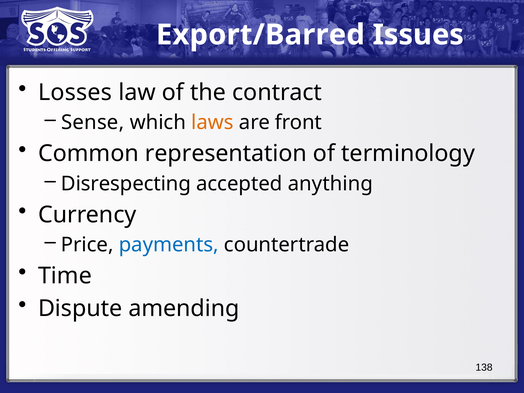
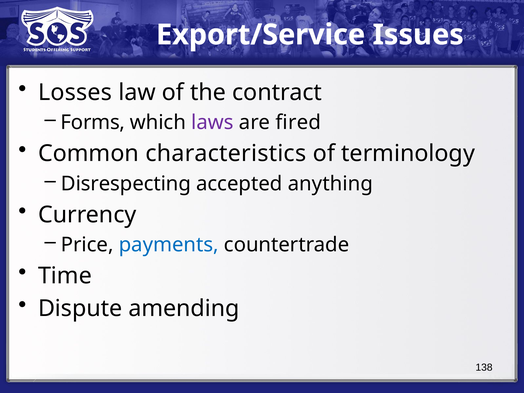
Export/Barred: Export/Barred -> Export/Service (261, 35)
Sense: Sense -> Forms (93, 123)
laws colour: orange -> purple (212, 123)
front: front -> fired (298, 123)
representation: representation -> characteristics (226, 154)
